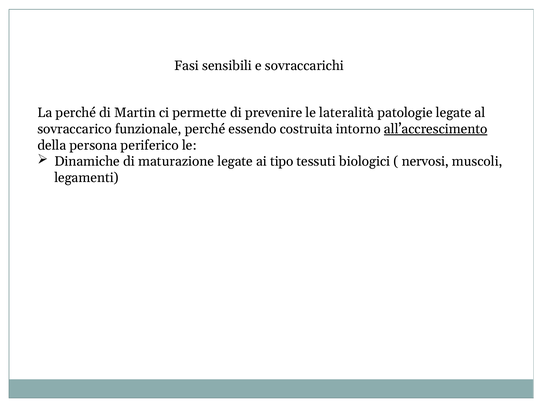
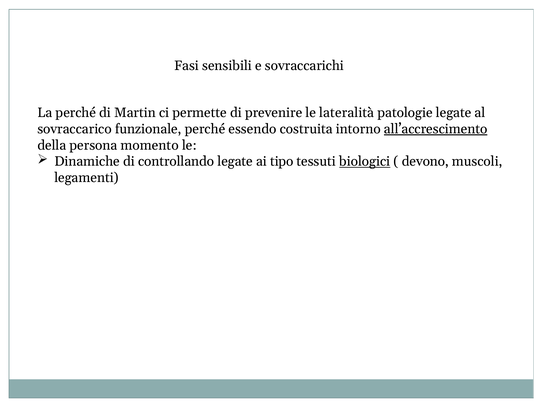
periferico: periferico -> momento (150, 145)
maturazione: maturazione -> controllando (176, 162)
biologici underline: none -> present (365, 162)
nervosi: nervosi -> devono (425, 162)
